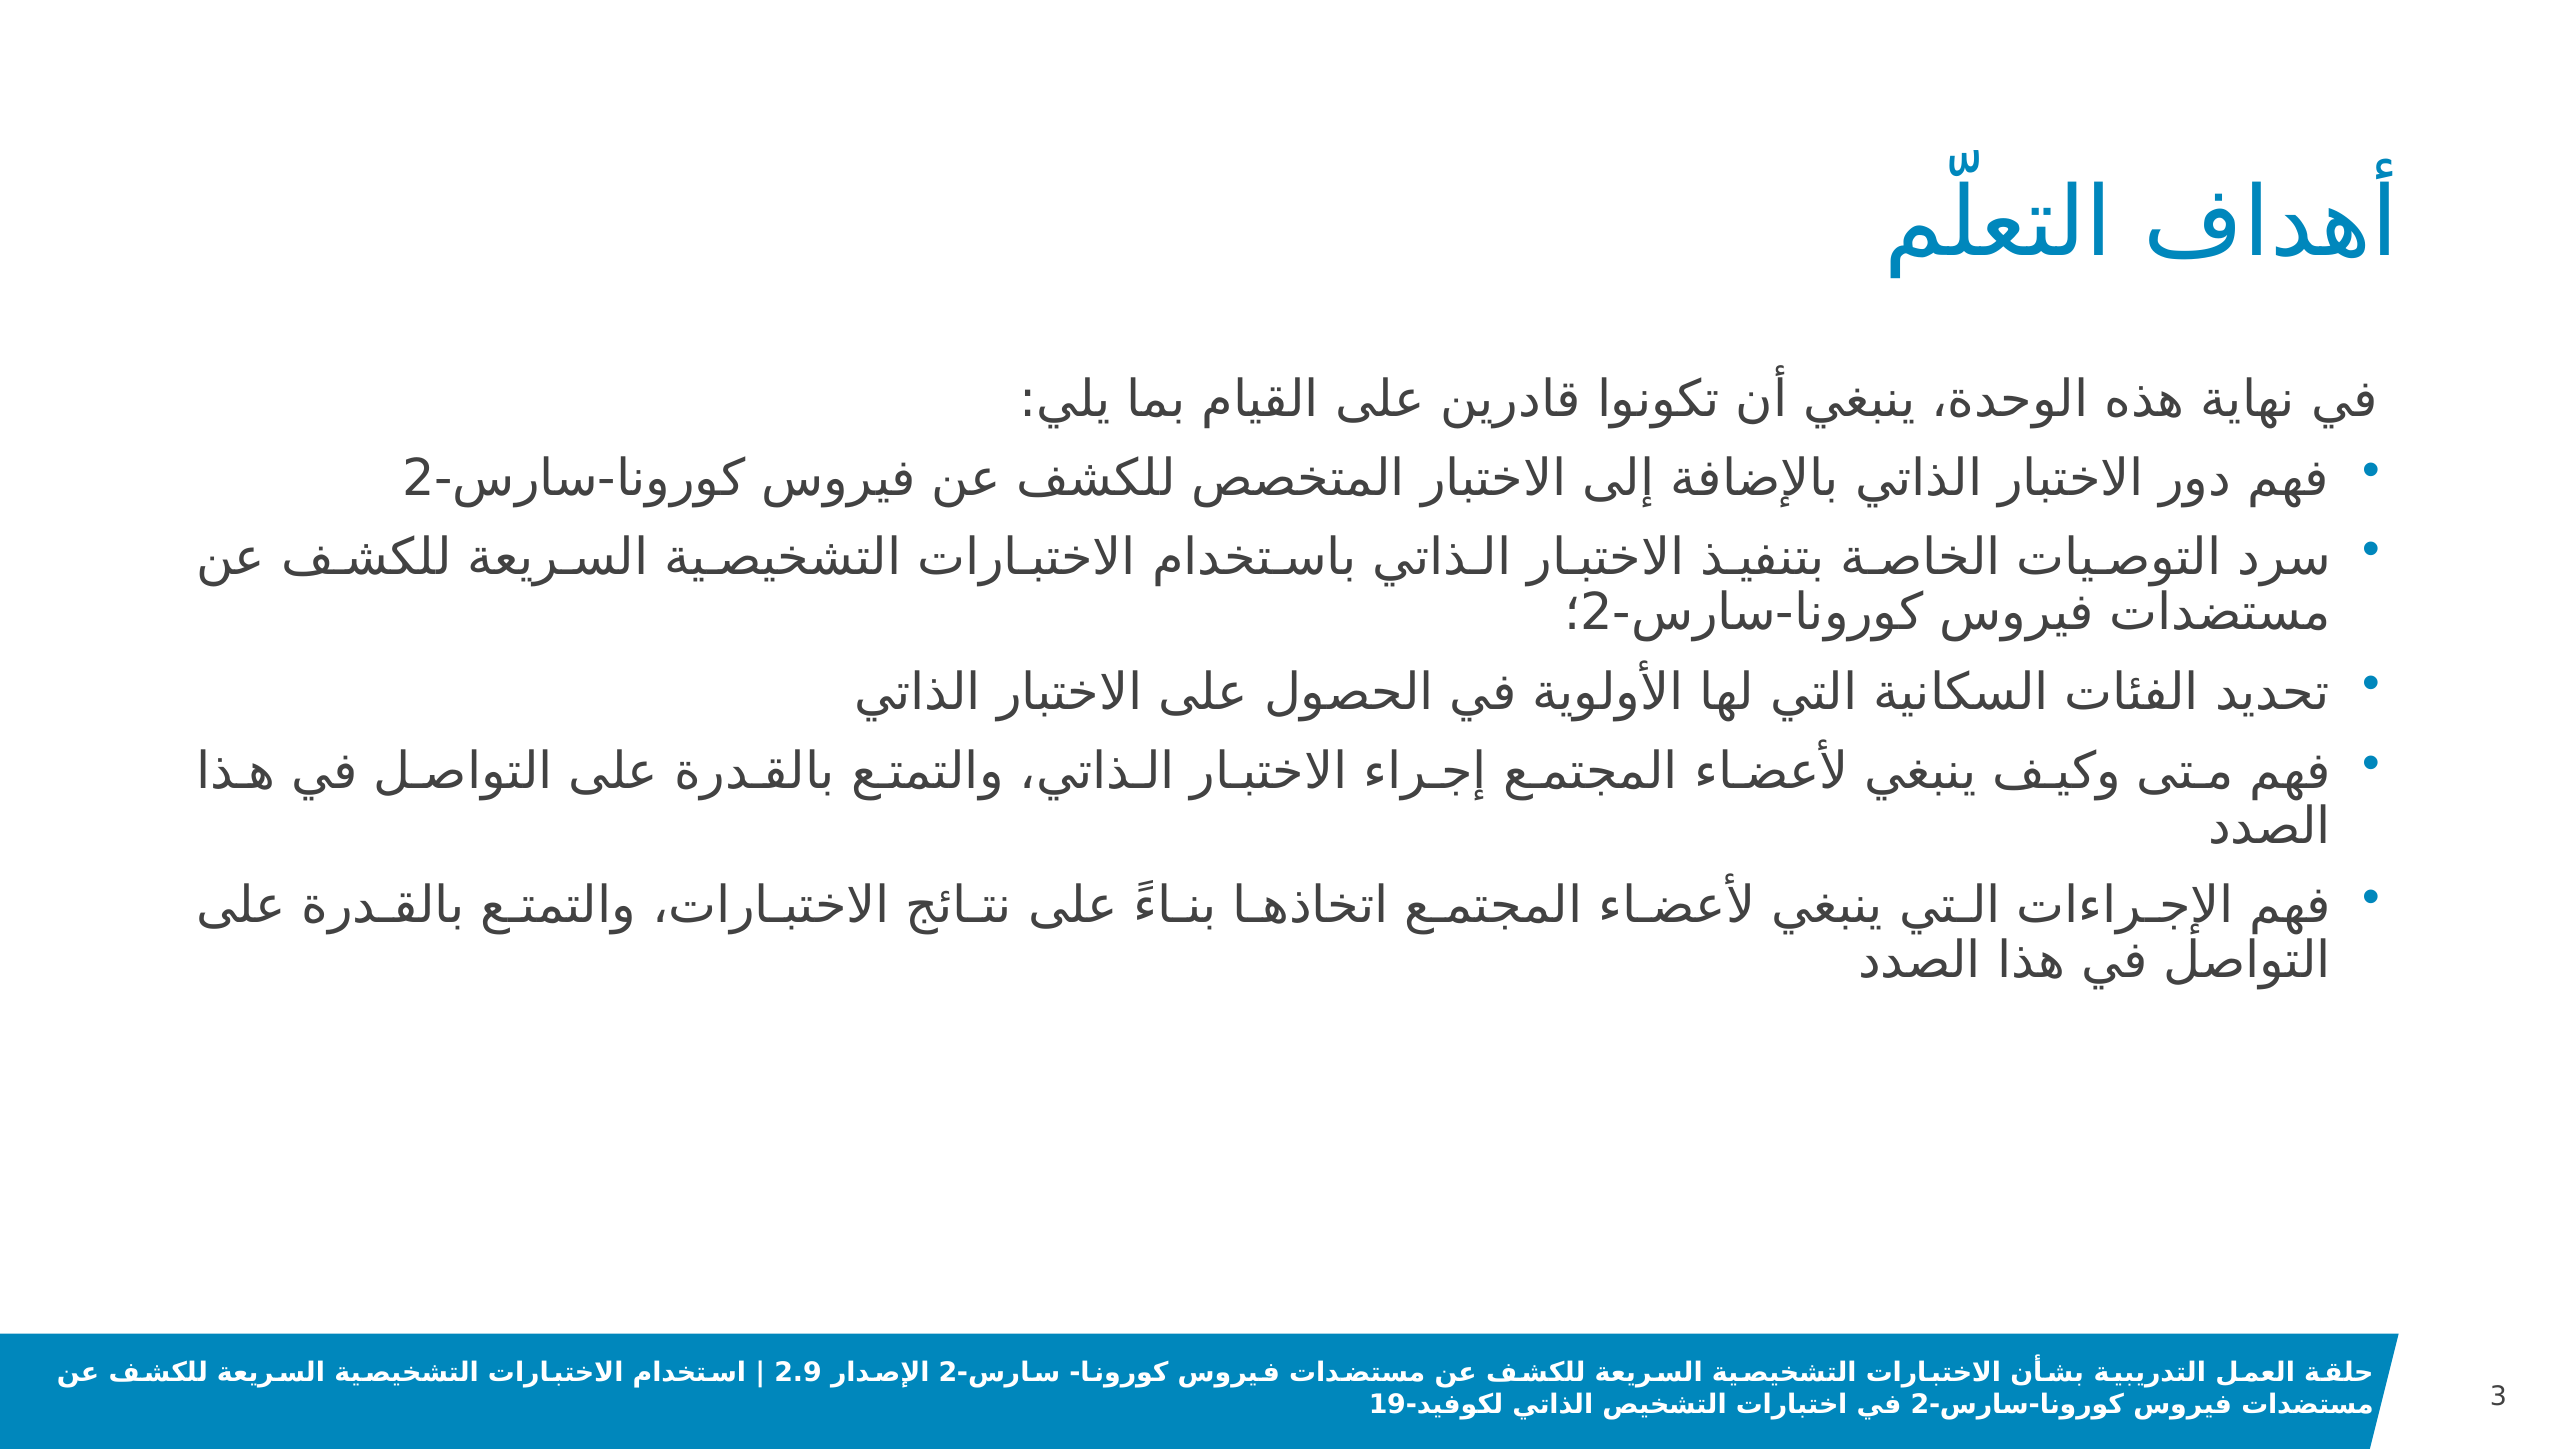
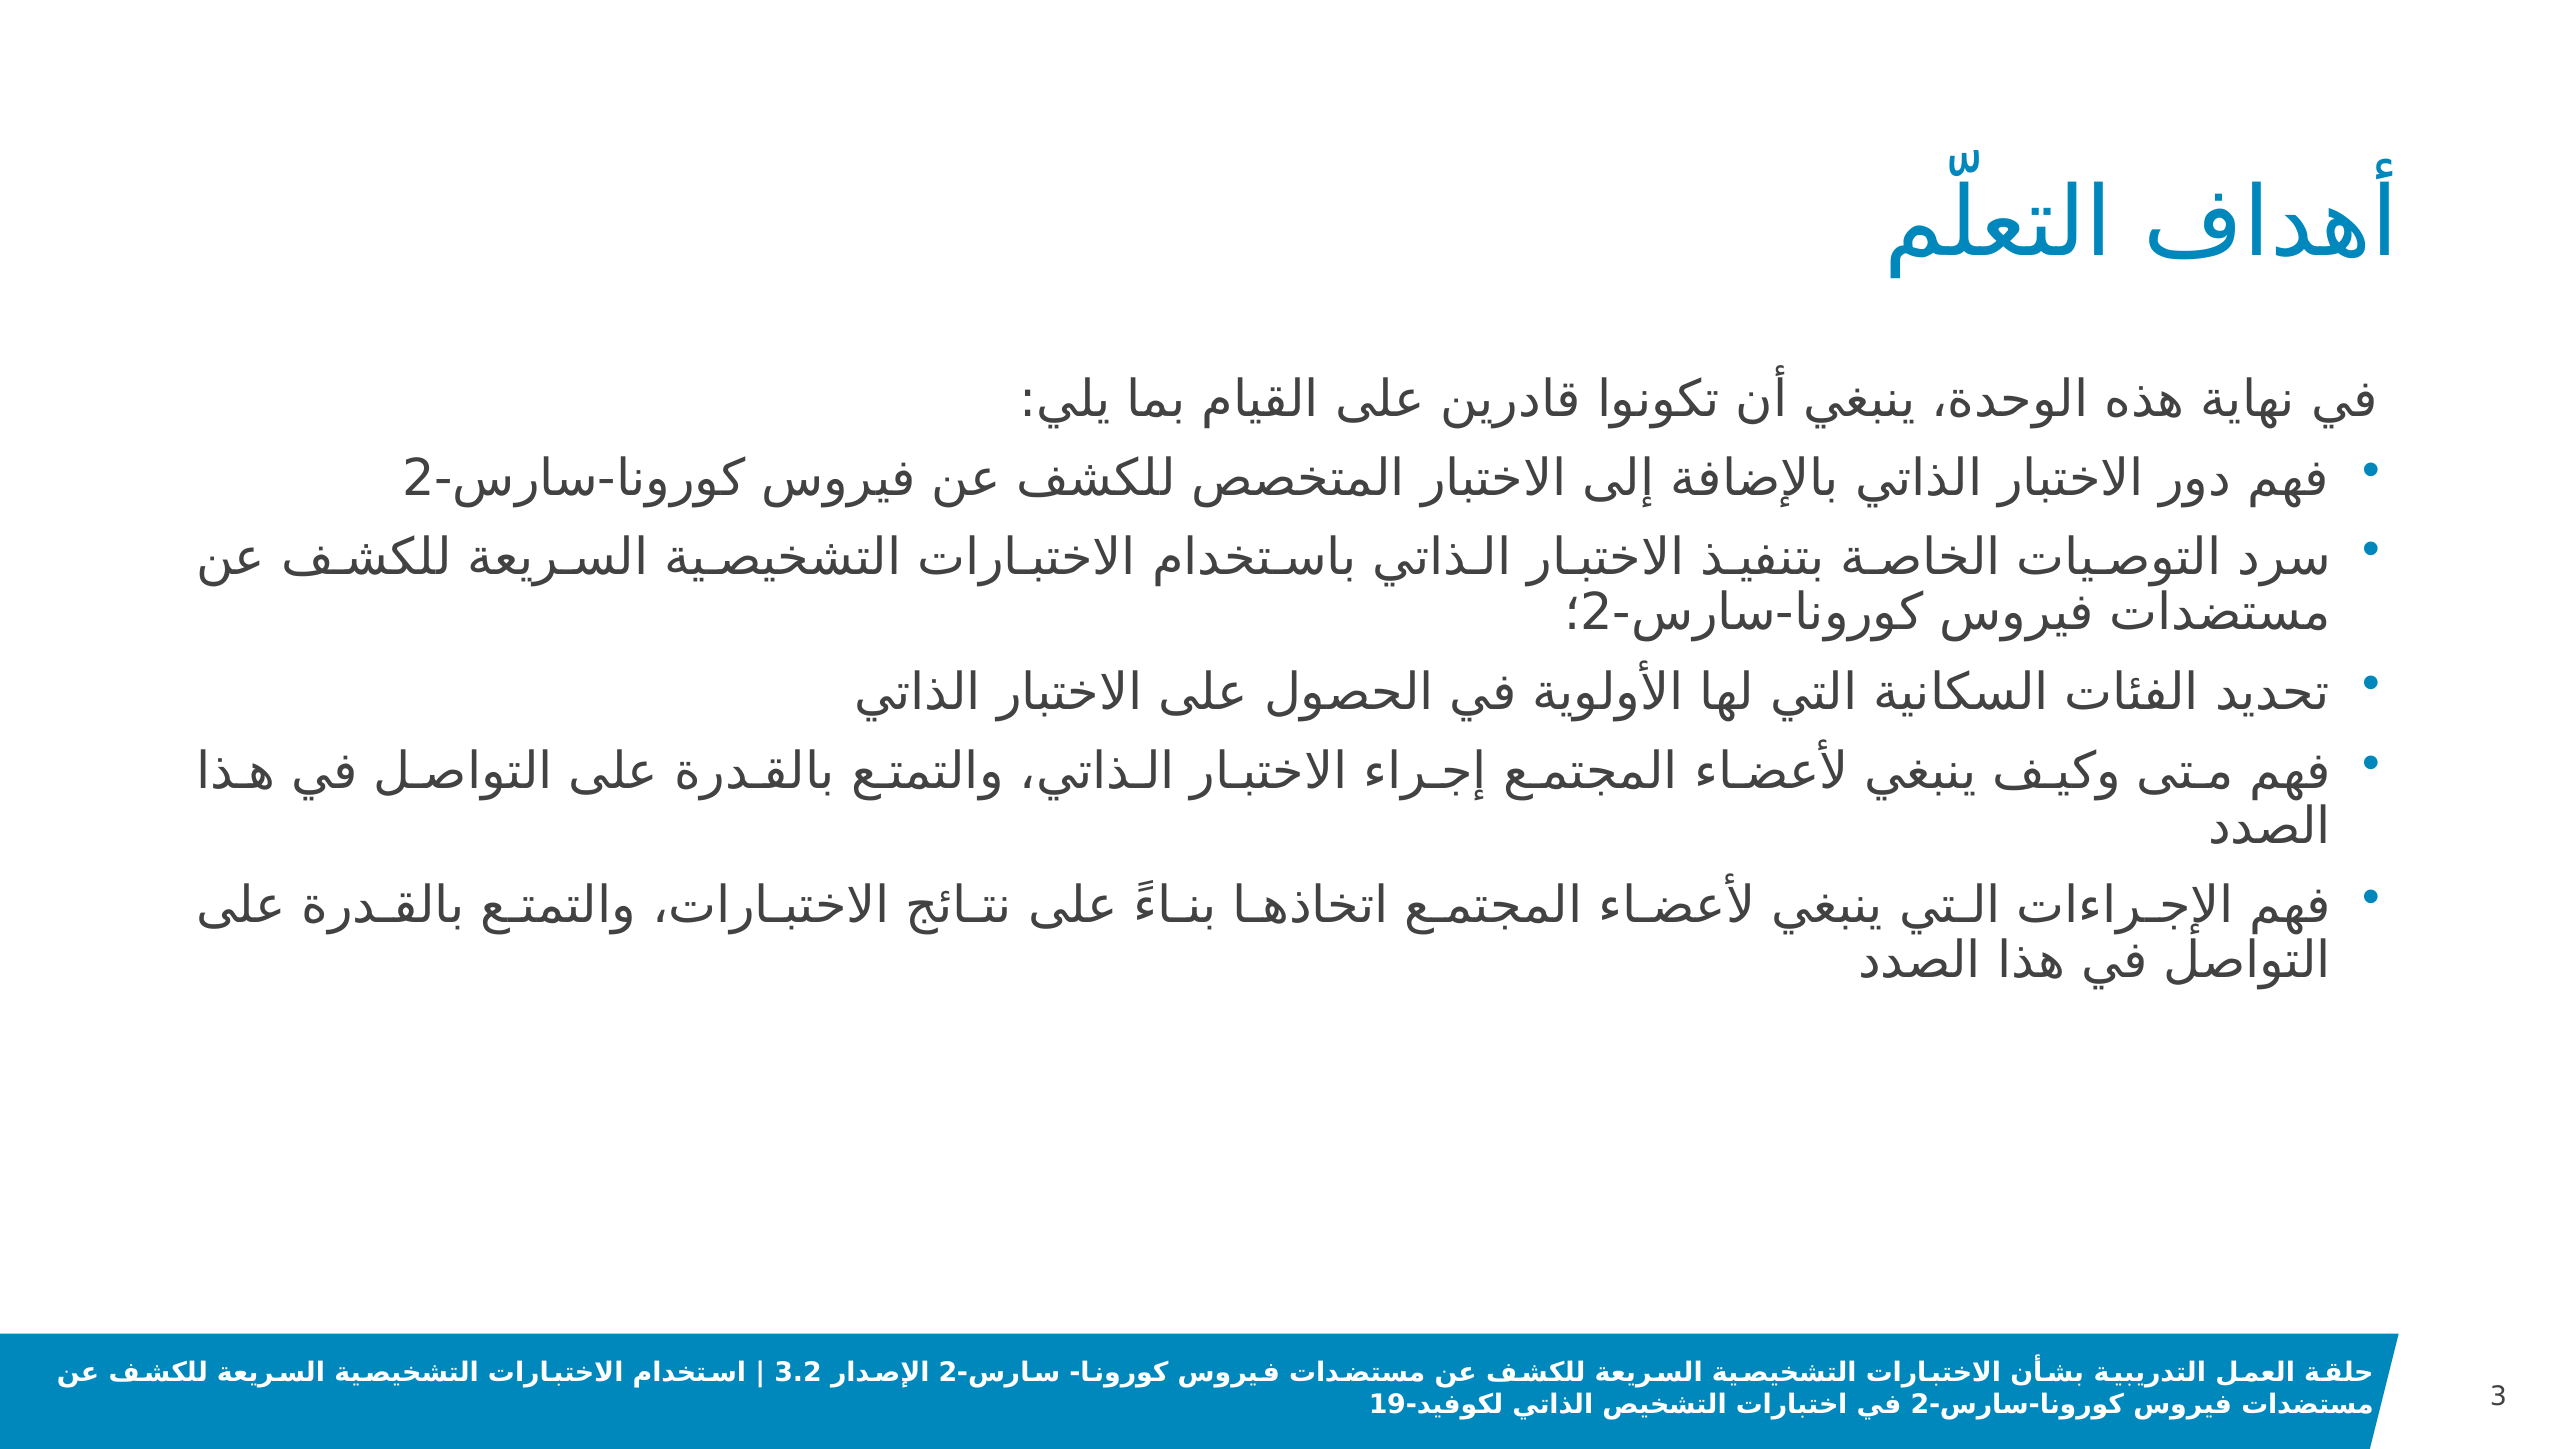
2.9: 2.9 -> 3.2 (798, 1372)
